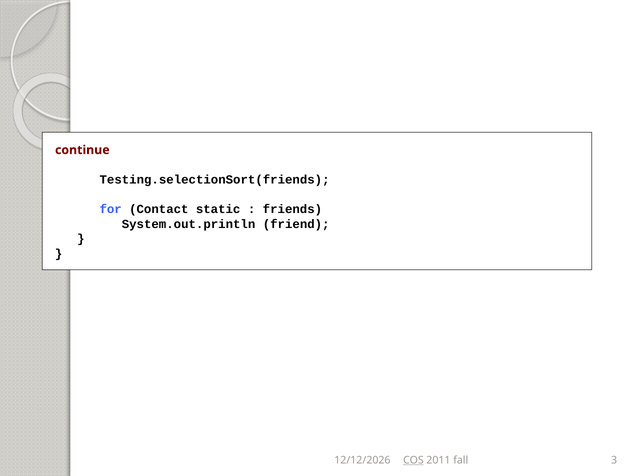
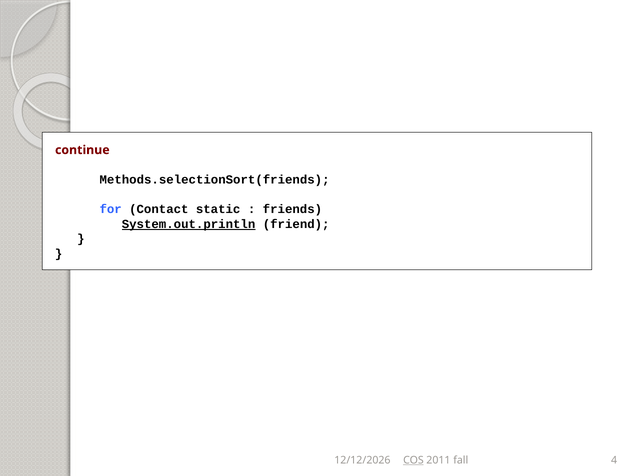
Testing.selectionSort(friends: Testing.selectionSort(friends -> Methods.selectionSort(friends (215, 180)
System.out.println underline: none -> present (189, 224)
3: 3 -> 4 (614, 460)
